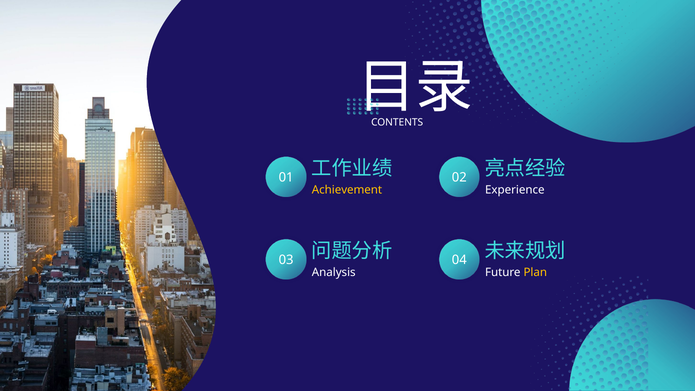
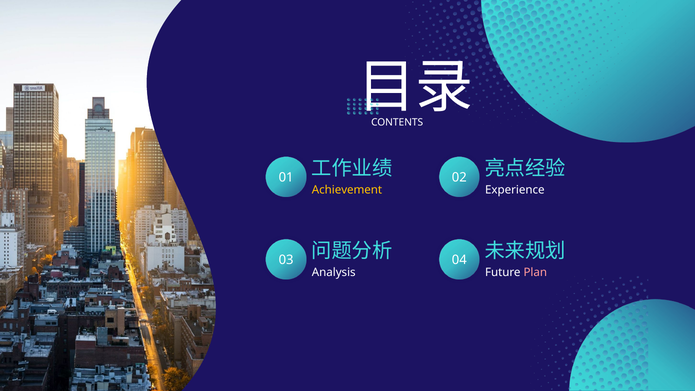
Plan colour: yellow -> pink (535, 272)
